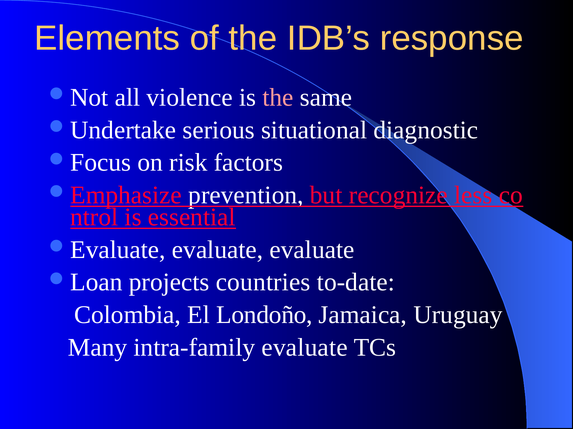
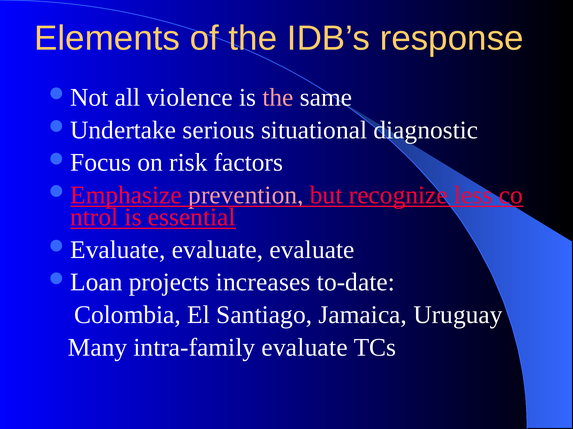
prevention colour: white -> pink (246, 196)
countries: countries -> increases (263, 283)
Londoño: Londoño -> Santiago (264, 315)
